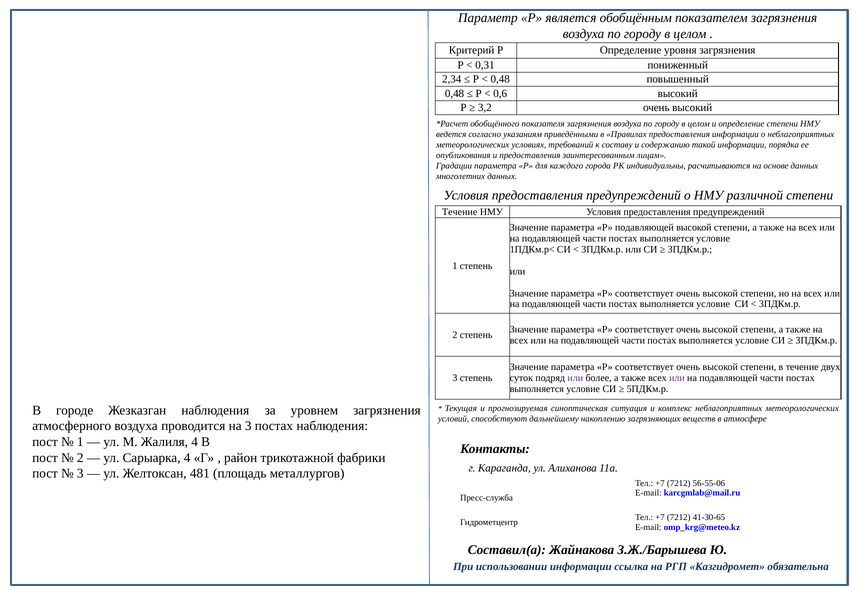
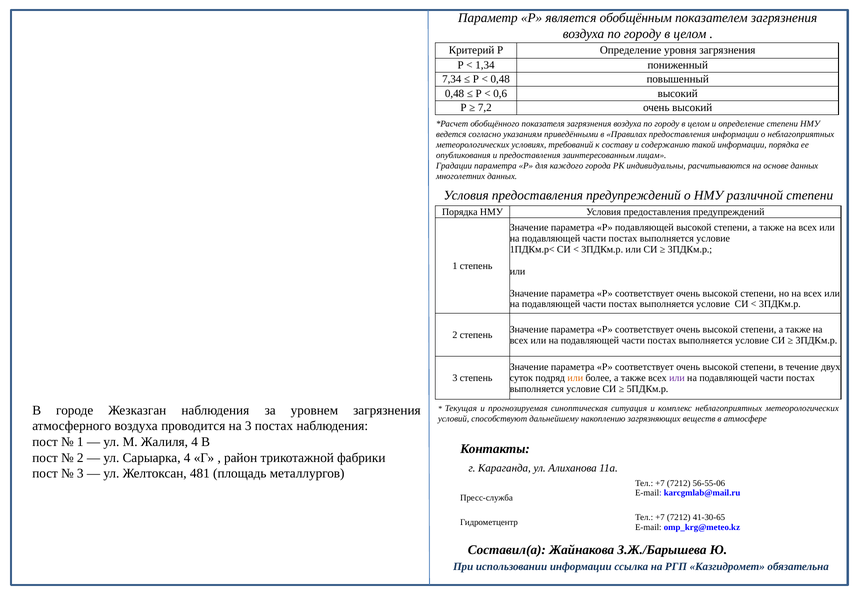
0,31: 0,31 -> 1,34 (485, 65)
2,34: 2,34 -> 7,34 (452, 79)
3,2: 3,2 -> 7,2 (485, 107)
Течение: Течение -> Порядка (460, 212)
или colour: purple -> orange (575, 378)
